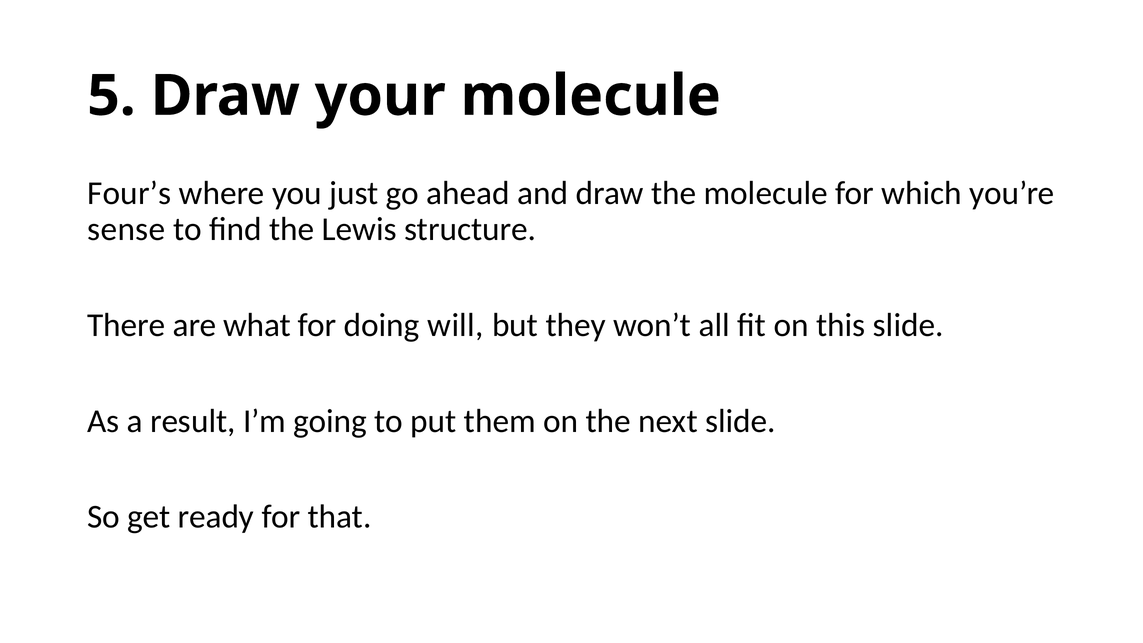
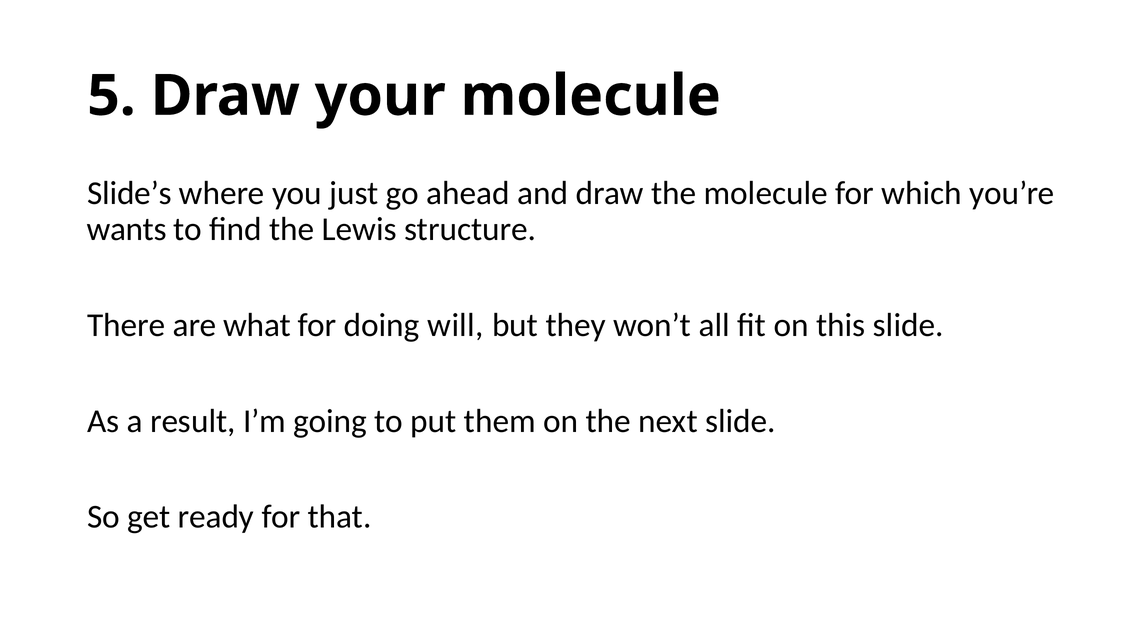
Four’s: Four’s -> Slide’s (129, 193)
sense: sense -> wants (127, 229)
